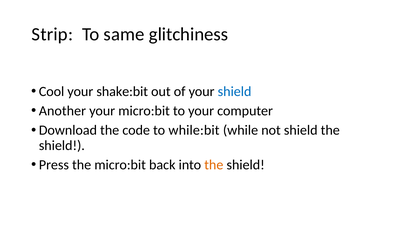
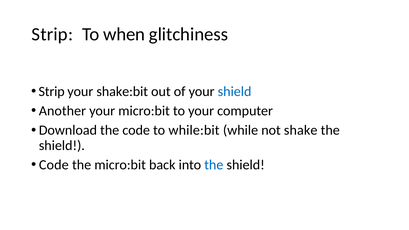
same: same -> when (124, 34)
Cool: Cool -> Strip (52, 91)
not shield: shield -> shake (301, 130)
Press: Press -> Code (54, 165)
the colour: orange -> blue (214, 165)
